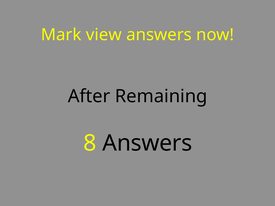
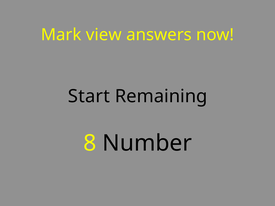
After: After -> Start (89, 96)
8 Answers: Answers -> Number (147, 143)
